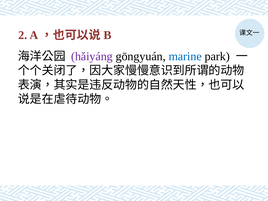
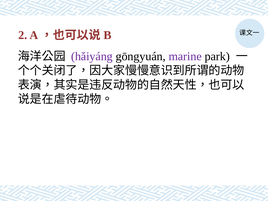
marine colour: blue -> purple (185, 56)
